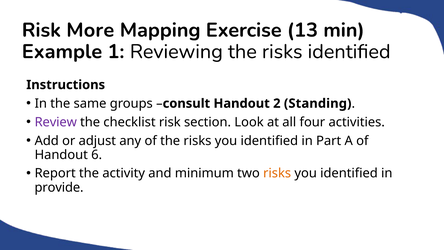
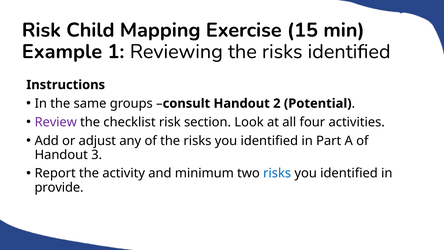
More: More -> Child (90, 30)
13: 13 -> 15 (302, 30)
Standing: Standing -> Potential (318, 103)
6: 6 -> 3 (97, 155)
risks colour: orange -> blue (277, 173)
